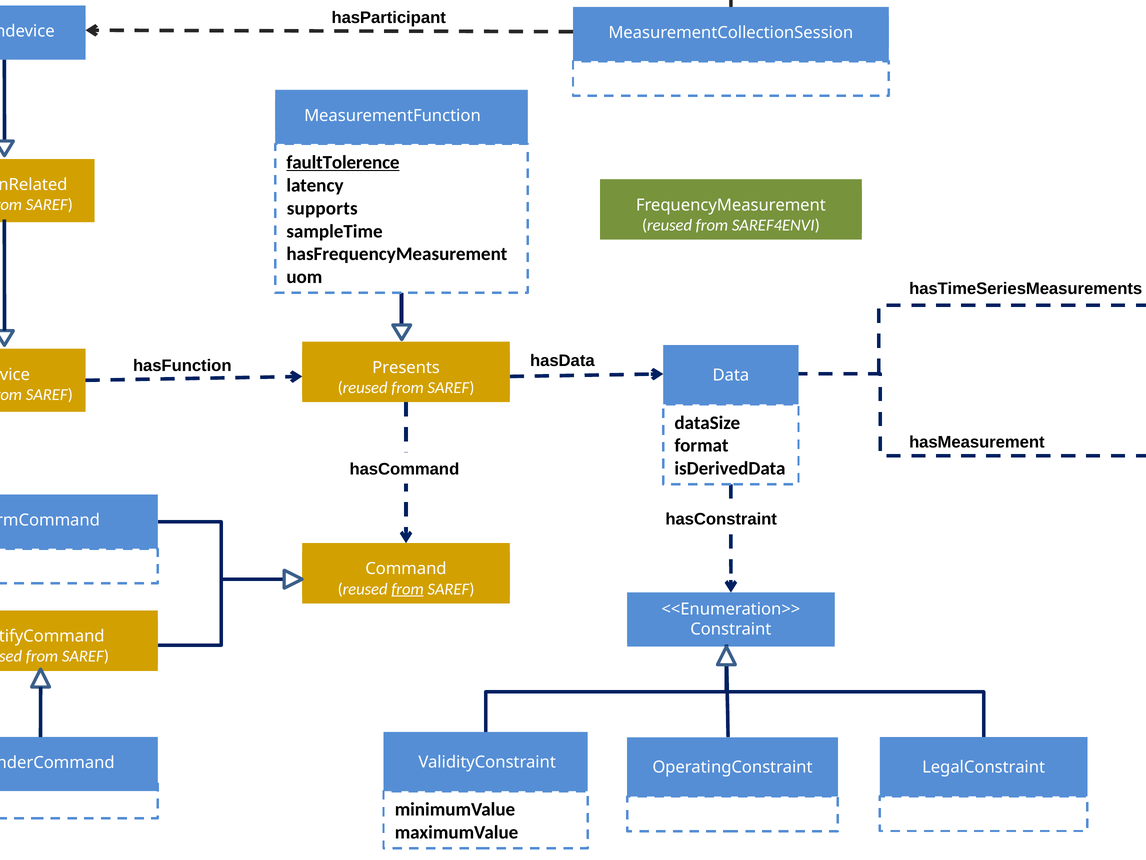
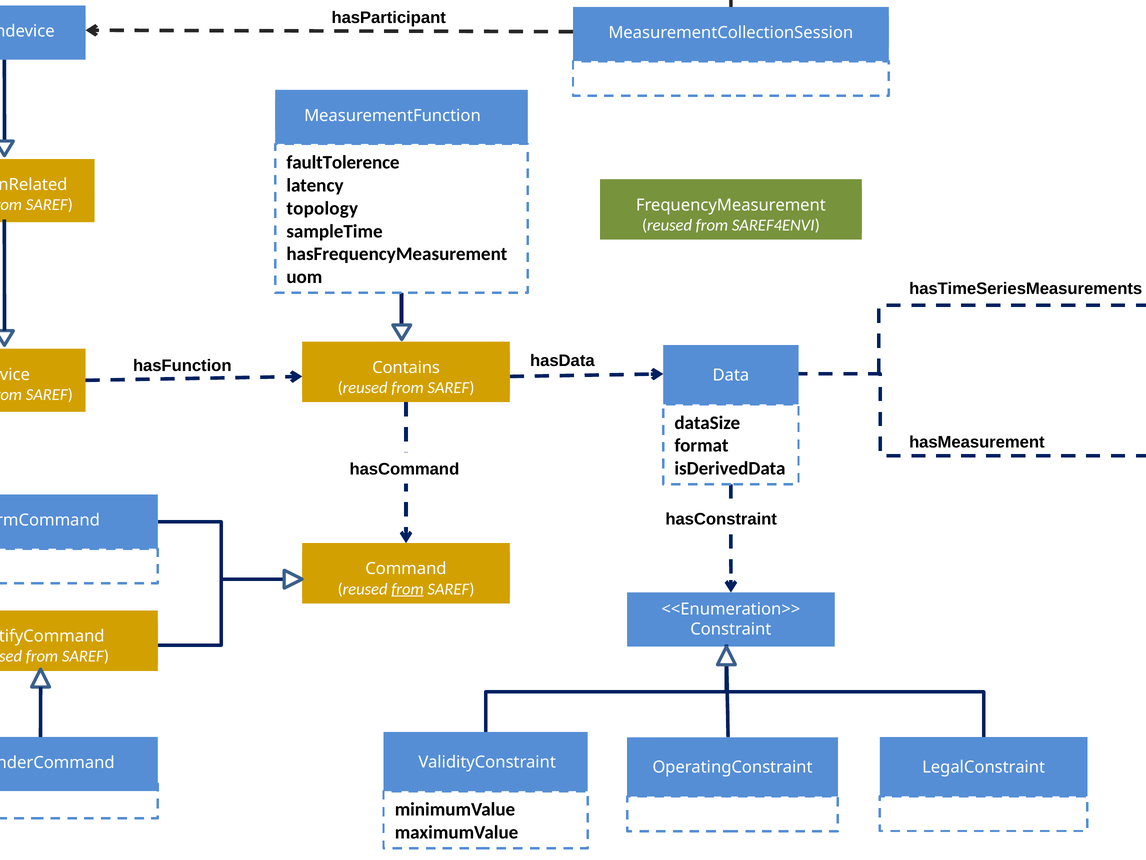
faultTolerence underline: present -> none (343, 162)
supports: supports -> topology (322, 208)
Presents: Presents -> Contains (406, 367)
